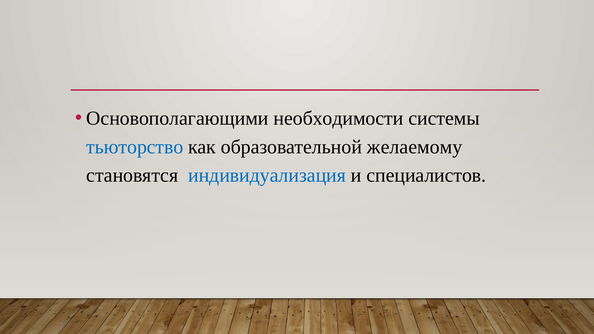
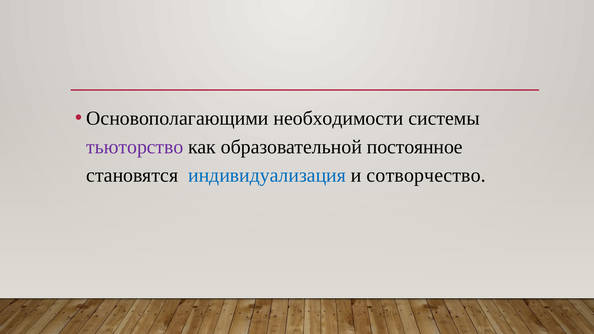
тьюторство colour: blue -> purple (135, 147)
желаемому: желаемому -> постоянное (415, 147)
специалистов: специалистов -> сотворчество (426, 175)
